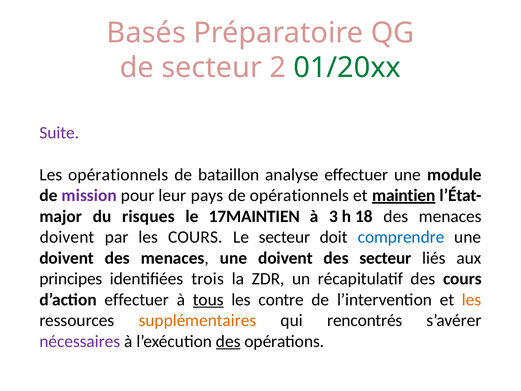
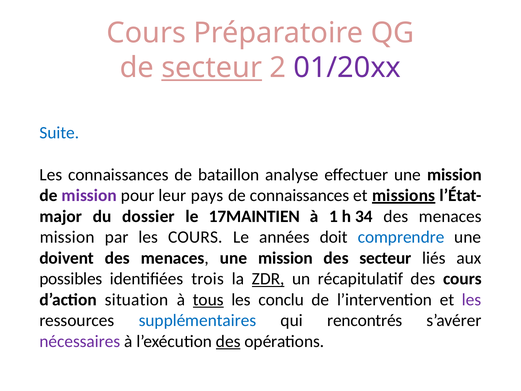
Basés: Basés -> Cours (146, 33)
secteur underline: none -> present (212, 68)
01/20xx colour: green -> purple (347, 68)
Suite colour: purple -> blue (59, 133)
Les opérationnels: opérationnels -> connaissances (118, 175)
effectuer une module: module -> mission (454, 175)
de opérationnels: opérationnels -> connaissances (300, 195)
maintien: maintien -> missions (404, 195)
risques: risques -> dossier (148, 216)
3: 3 -> 1 (334, 216)
18: 18 -> 34 (364, 216)
doivent: doivent -> mission (67, 237)
Le secteur: secteur -> années (284, 237)
menaces une doivent: doivent -> mission (285, 258)
principes: principes -> possibles (71, 279)
ZDR underline: none -> present (268, 279)
d’action effectuer: effectuer -> situation (137, 300)
contre: contre -> conclu (281, 300)
les colour: orange -> purple (472, 300)
supplémentaires colour: orange -> blue (197, 320)
